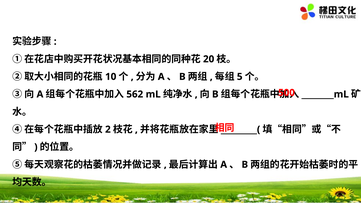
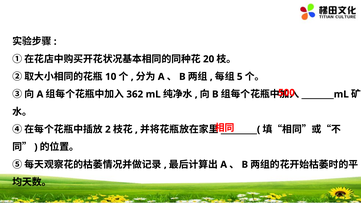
562: 562 -> 362 (135, 94)
